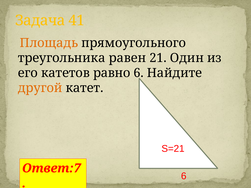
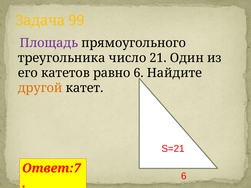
41: 41 -> 99 (77, 20)
Площадь colour: orange -> purple (49, 43)
равен: равен -> число (127, 58)
